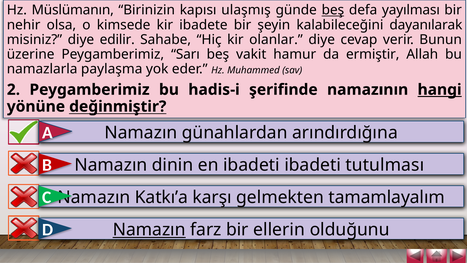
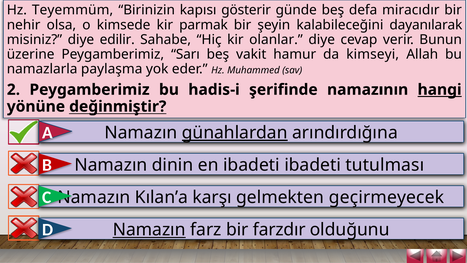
Müslümanın: Müslümanın -> Teyemmüm (73, 10)
ulaşmış: ulaşmış -> gösterir (246, 10)
beş underline: present -> none (333, 10)
yayılması: yayılması -> miracıdır (411, 10)
ibadete: ibadete -> parmak (204, 25)
ermiştir: ermiştir -> kimseyi (373, 54)
günahlardan underline: none -> present (235, 133)
Katkı’a: Katkı’a -> Kılan’a (161, 197)
tamamlayalım: tamamlayalım -> geçirmeyecek (387, 197)
ellerin: ellerin -> farzdır (279, 230)
